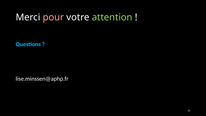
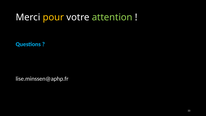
pour colour: pink -> yellow (53, 17)
